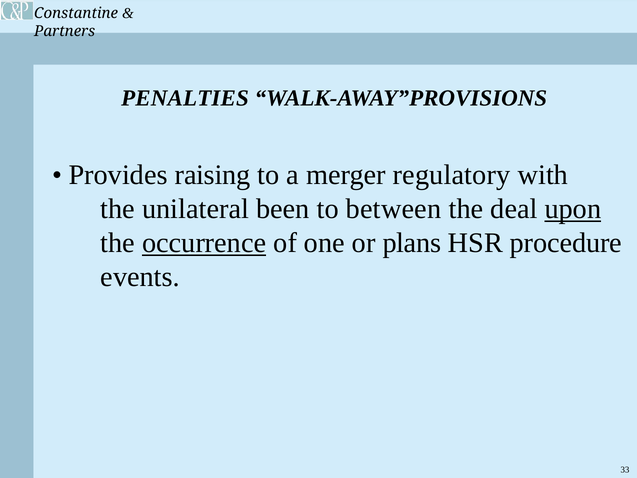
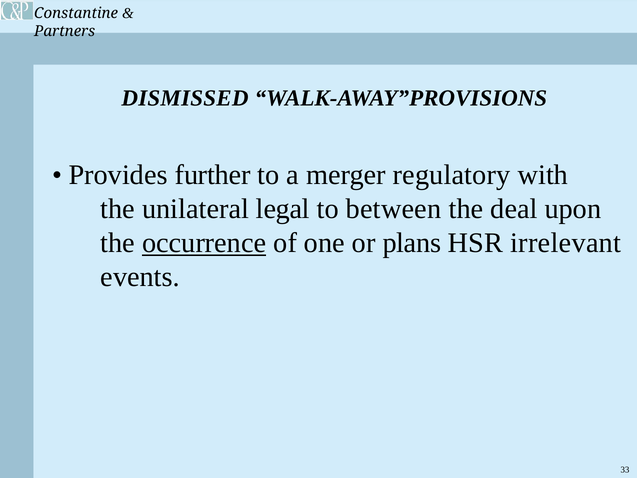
PENALTIES: PENALTIES -> DISMISSED (185, 98)
raising: raising -> further (213, 175)
been: been -> legal (283, 209)
upon underline: present -> none (573, 209)
procedure: procedure -> irrelevant (566, 243)
